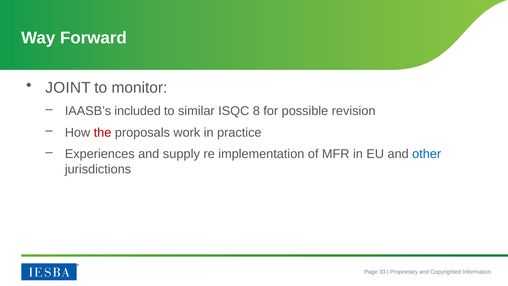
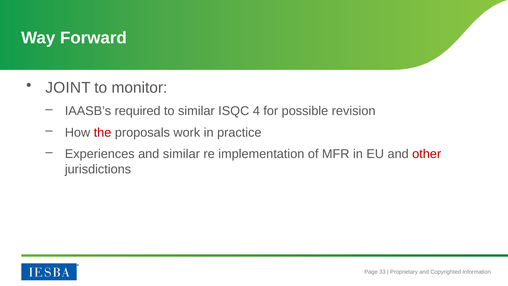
included: included -> required (138, 111)
8: 8 -> 4 (256, 111)
and supply: supply -> similar (181, 154)
other colour: blue -> red (427, 154)
